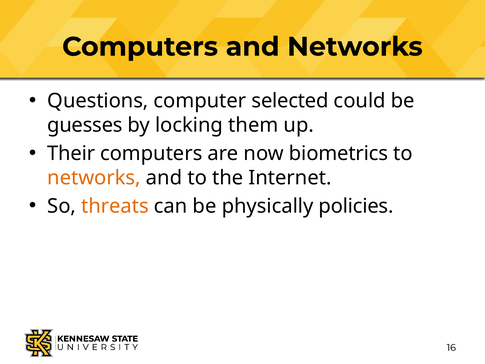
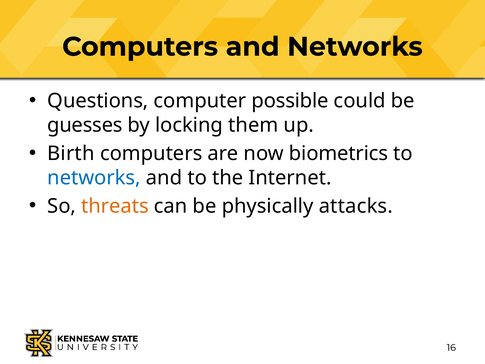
selected: selected -> possible (290, 101)
Their: Their -> Birth (71, 153)
networks colour: orange -> blue (94, 178)
policies: policies -> attacks (356, 206)
